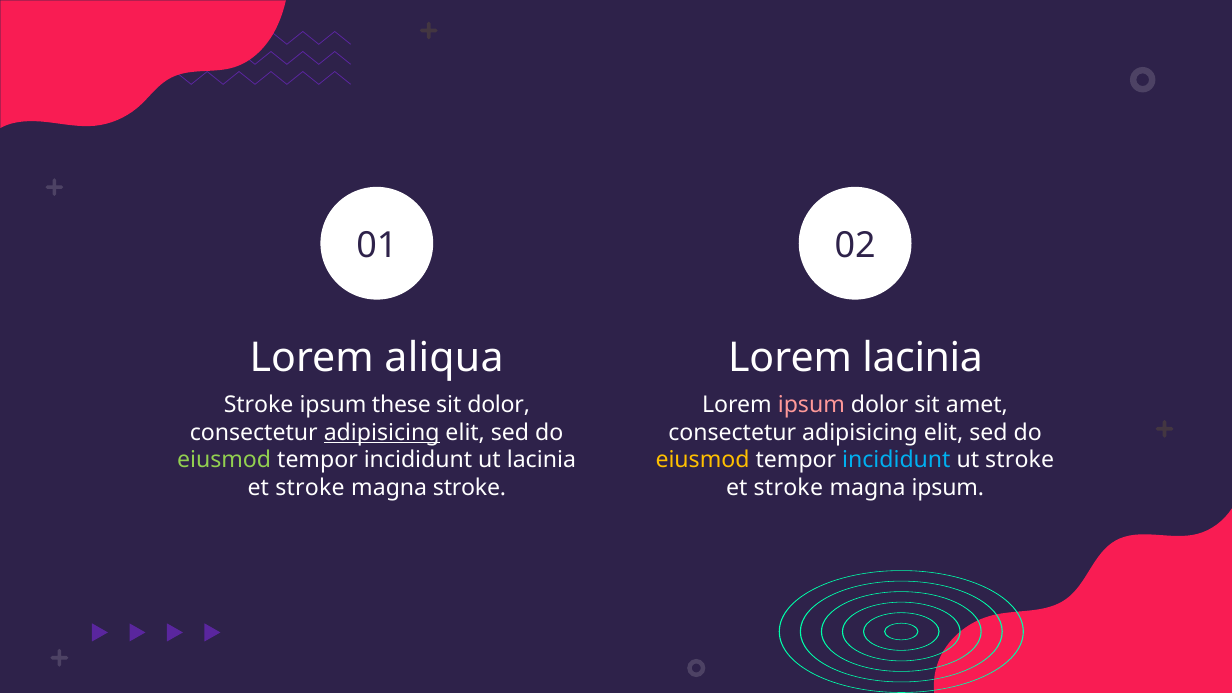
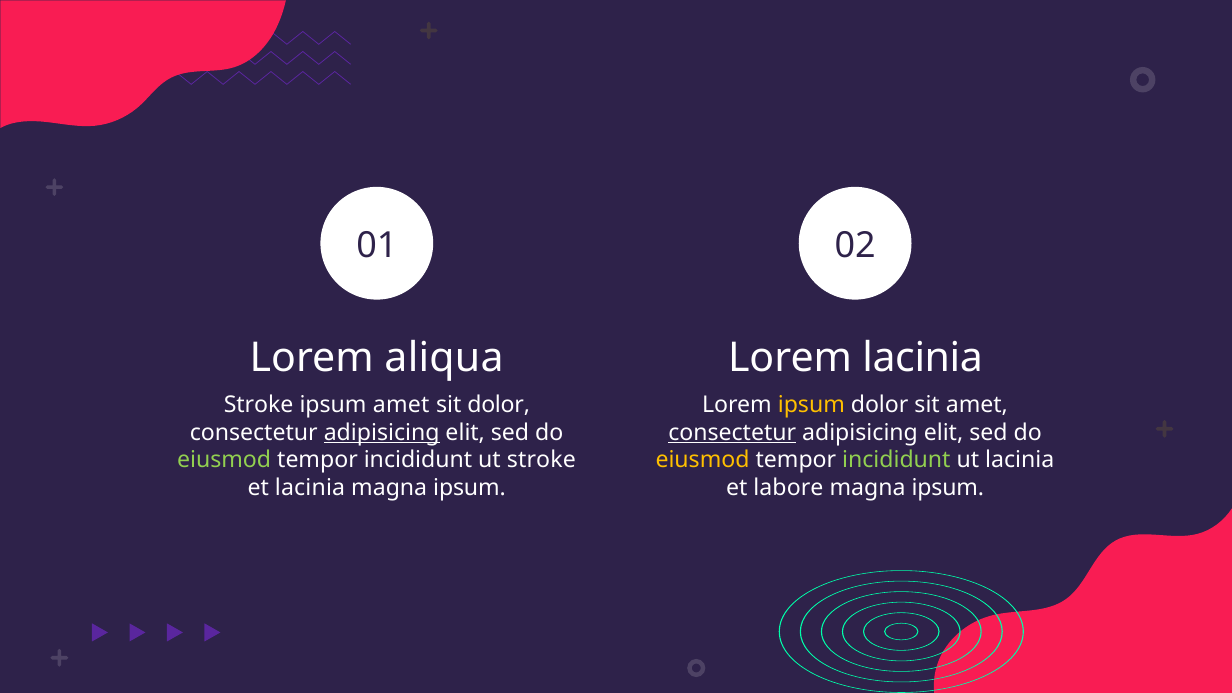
ipsum these: these -> amet (401, 405)
ipsum colour: pink -> yellow (811, 405)
consectetur underline: none -> present (732, 433)
ut lacinia: lacinia -> stroke (541, 460)
incididunt colour: light blue -> light green (896, 460)
ut stroke: stroke -> lacinia (1020, 460)
stroke: stroke -> lacinia (310, 488)
stroke: stroke -> ipsum (469, 488)
stroke: stroke -> labore (788, 488)
